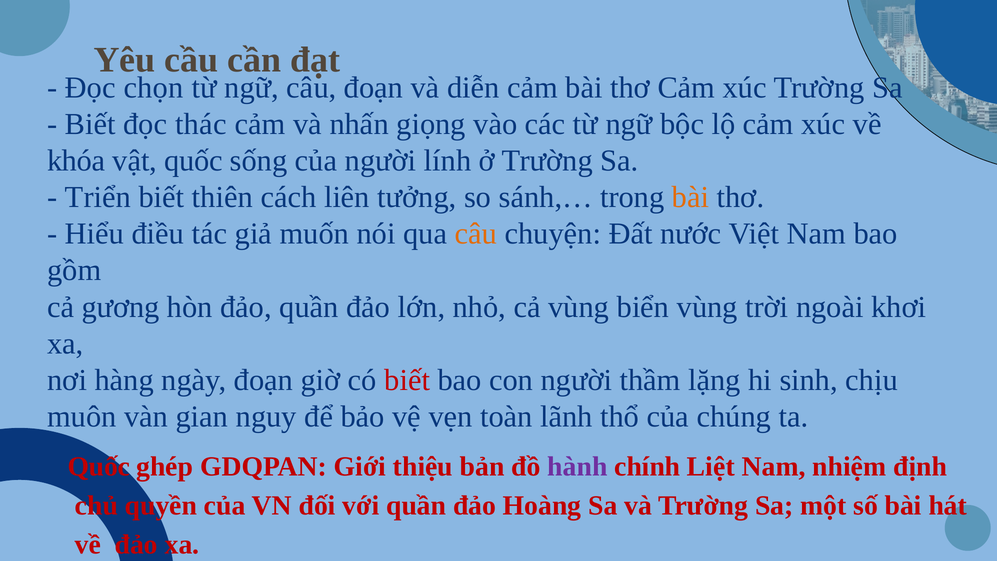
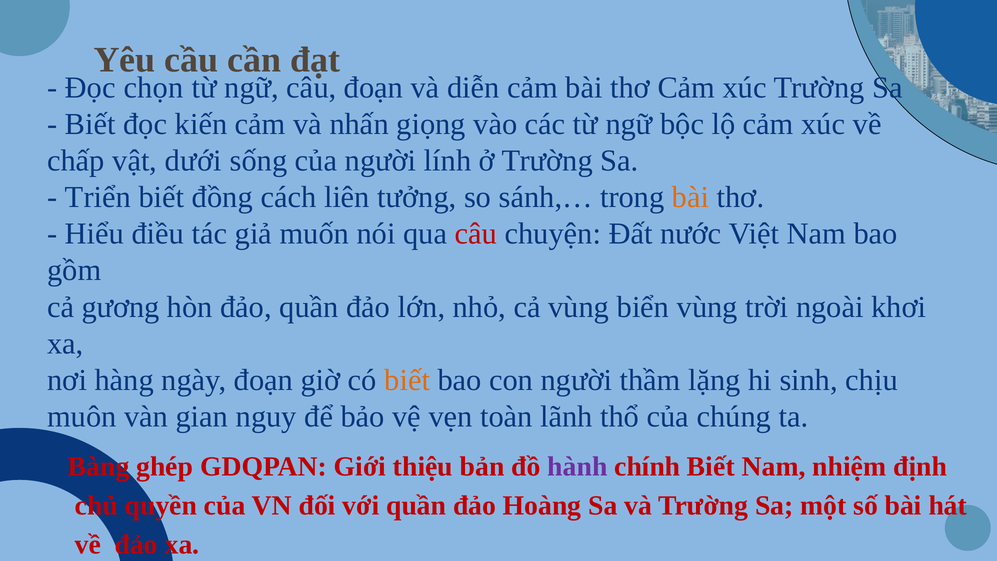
thác: thác -> kiến (201, 124)
khóa: khóa -> chấp (76, 161)
vật quốc: quốc -> dưới (193, 161)
thiên: thiên -> đồng (222, 197)
câu colour: orange -> red (476, 234)
biết colour: red -> orange (407, 380)
Quốc: Quốc -> Bàng (99, 466)
chính Liệt: Liệt -> Biết (711, 466)
